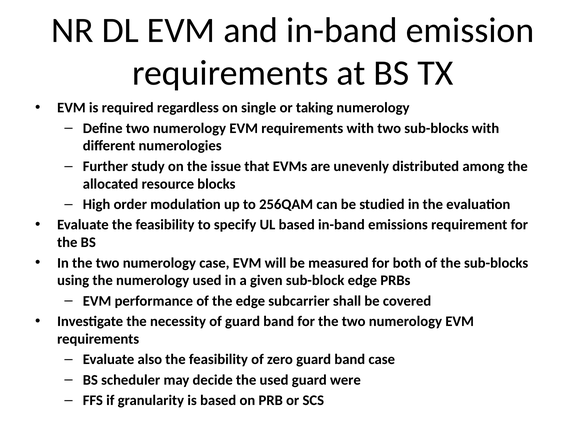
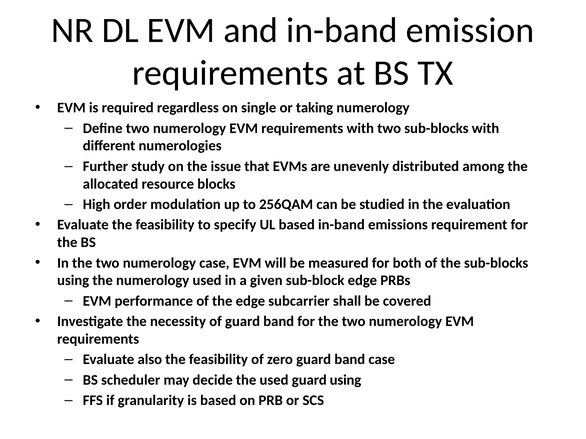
guard were: were -> using (345, 380)
